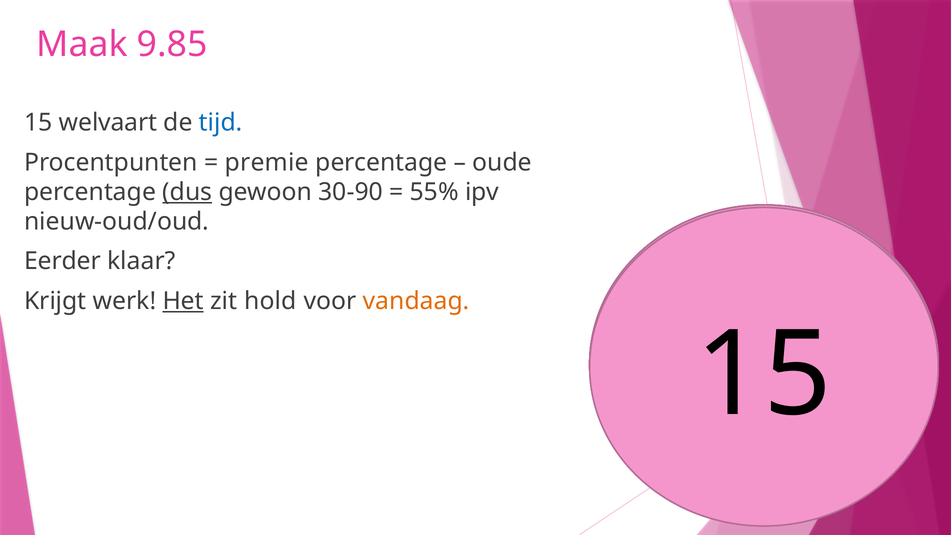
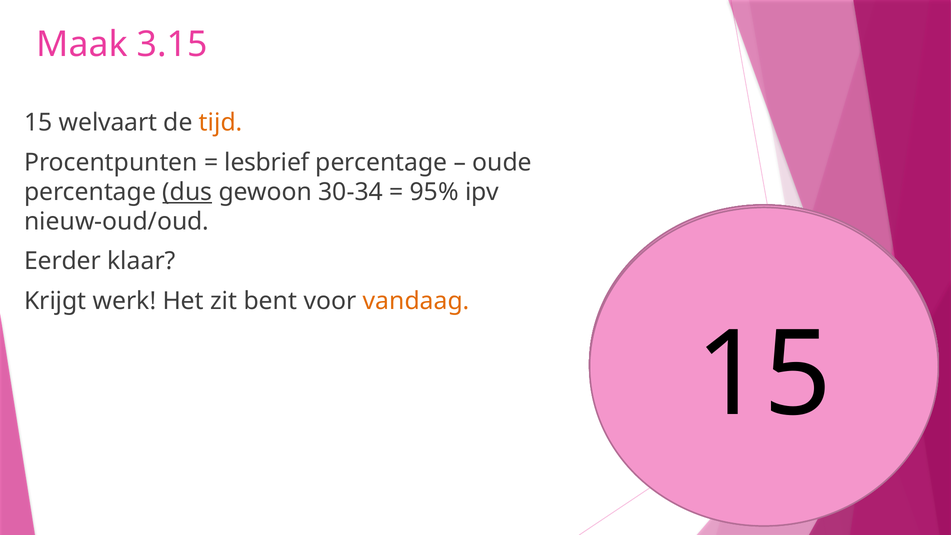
9.85: 9.85 -> 3.15 (172, 44)
tijd colour: blue -> orange (221, 123)
premie: premie -> lesbrief (267, 162)
30-90: 30-90 -> 30-34 (351, 192)
55%: 55% -> 95% (434, 192)
Het underline: present -> none (183, 301)
hold: hold -> bent (270, 301)
